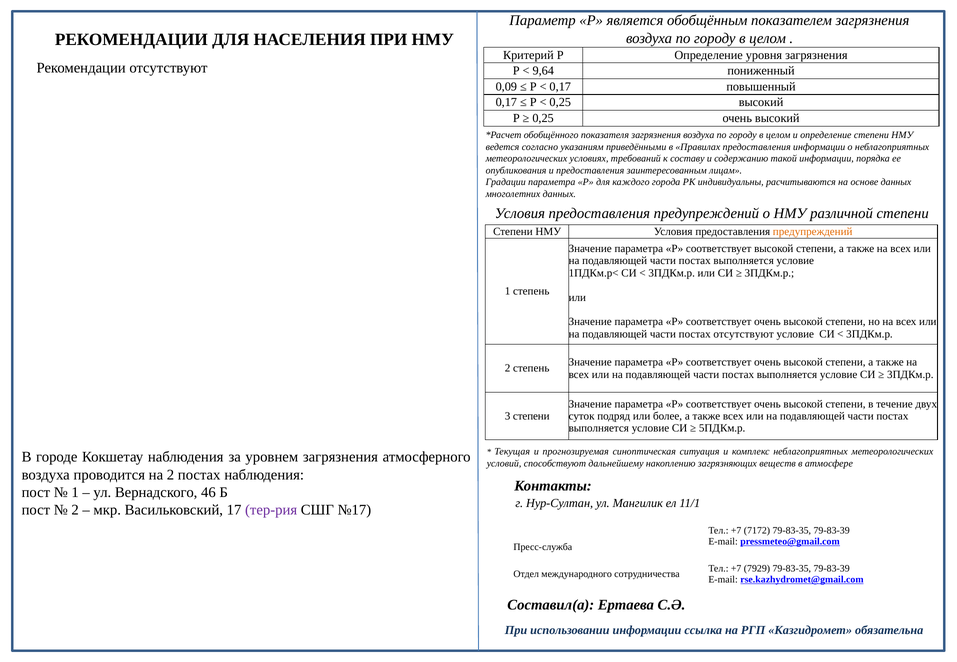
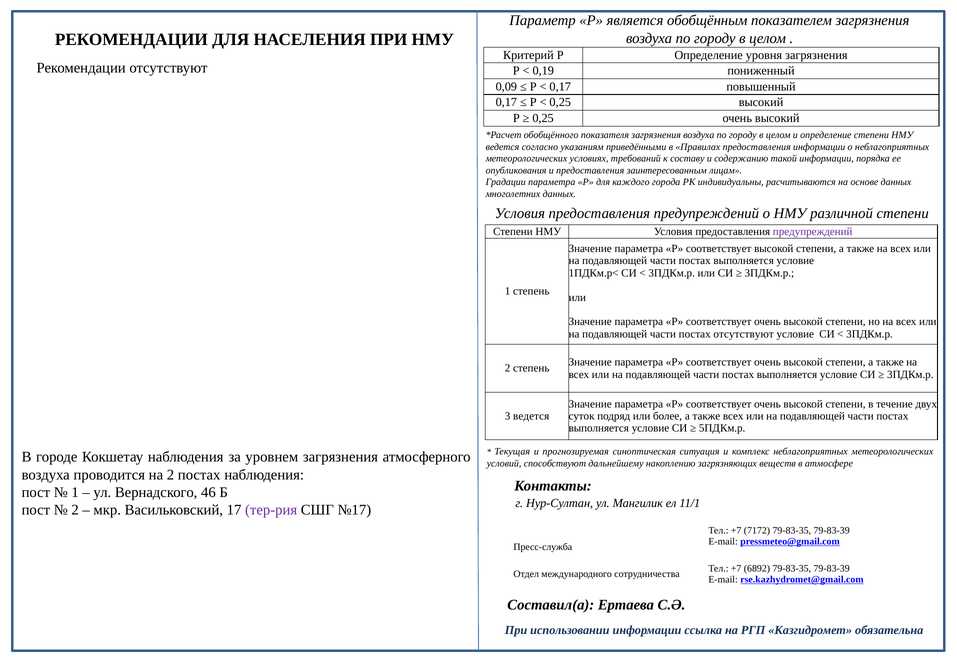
9,64: 9,64 -> 0,19 (543, 71)
предупреждений colour: orange -> purple (813, 232)
3 степени: степени -> ведется (531, 416)
7929: 7929 -> 6892 (757, 569)
